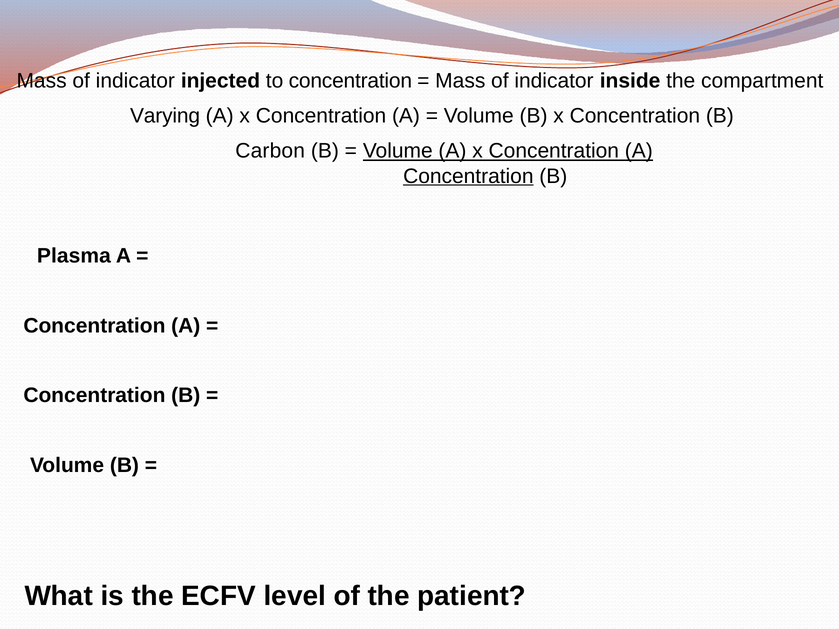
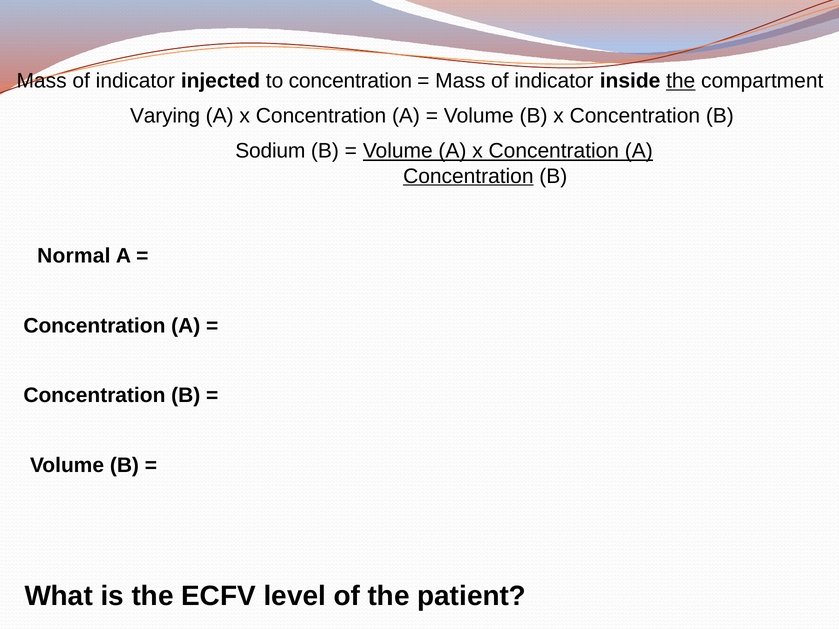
the underline: none -> present (681, 81)
Carbon: Carbon -> Sodium (270, 151)
Plasma: Plasma -> Normal (74, 256)
